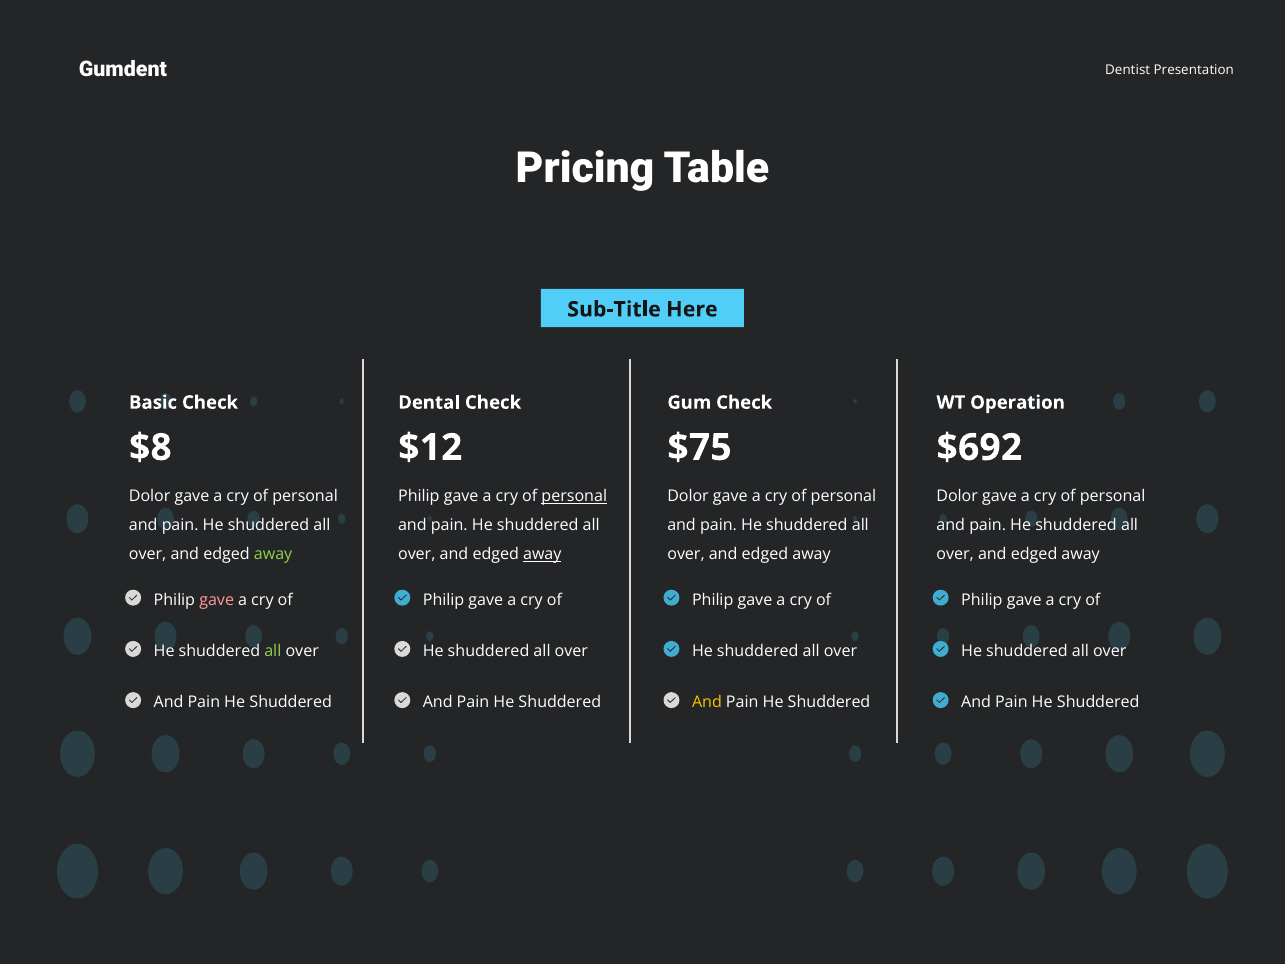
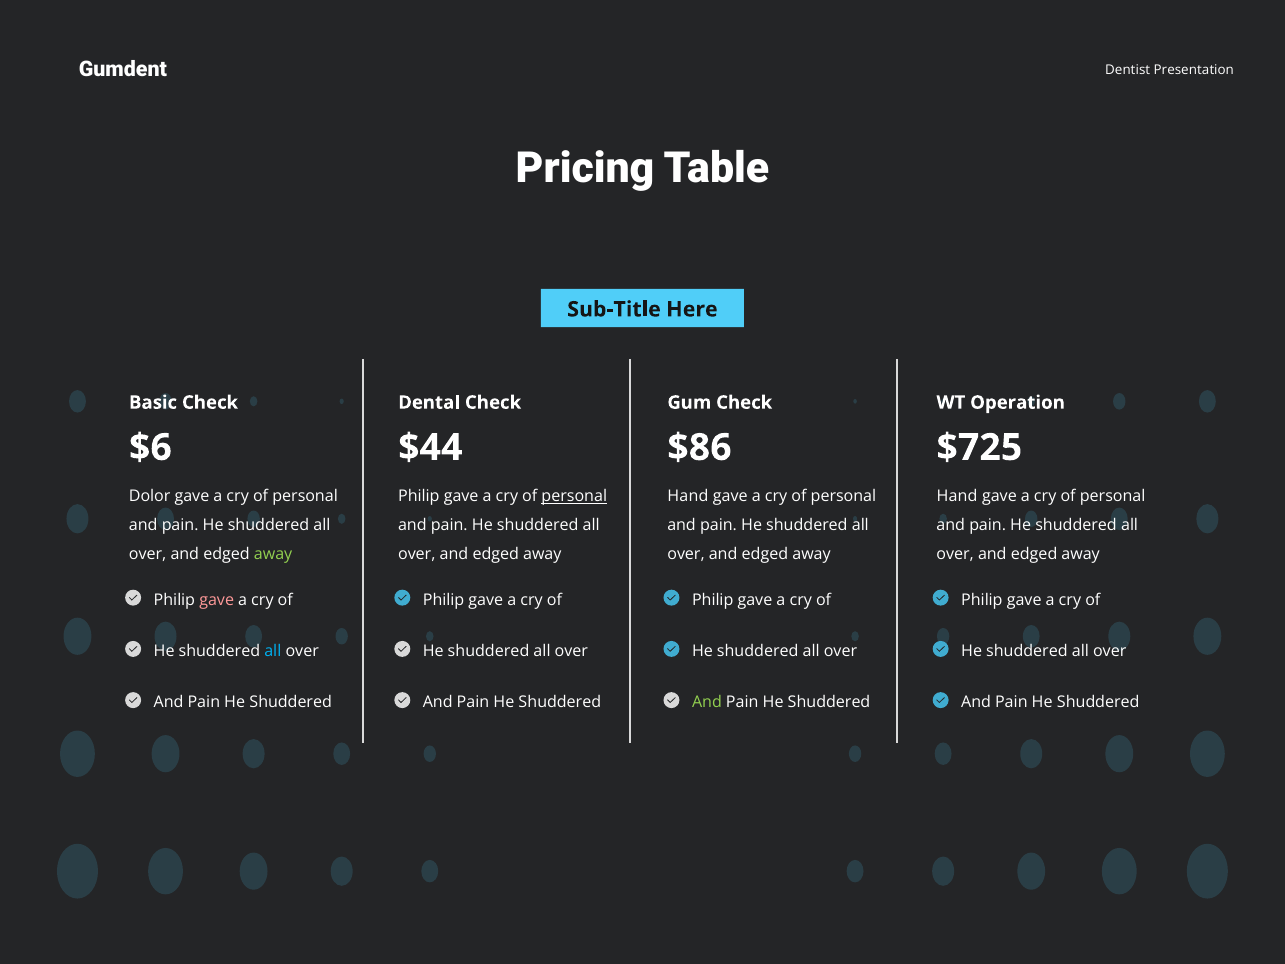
$8: $8 -> $6 (150, 447)
$12: $12 -> $44 (430, 447)
$75: $75 -> $86 (699, 447)
$692: $692 -> $725 (979, 447)
Dolor: Dolor -> Hand (688, 497)
Dolor: Dolor -> Hand (957, 497)
away underline: present -> none (542, 555)
all colour: light green -> light blue (273, 651)
And colour: yellow -> light green (707, 702)
